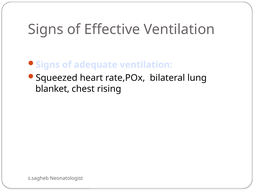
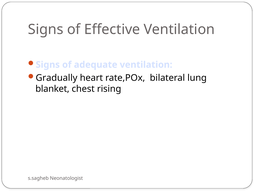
Squeezed: Squeezed -> Gradually (57, 78)
